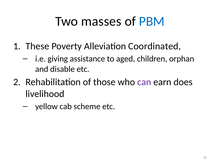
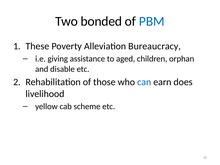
masses: masses -> bonded (101, 21)
Coordinated: Coordinated -> Bureaucracy (155, 46)
can colour: purple -> blue (144, 82)
